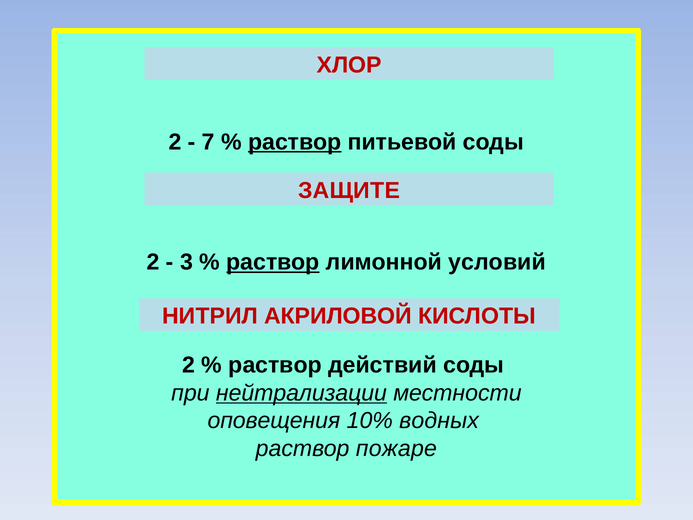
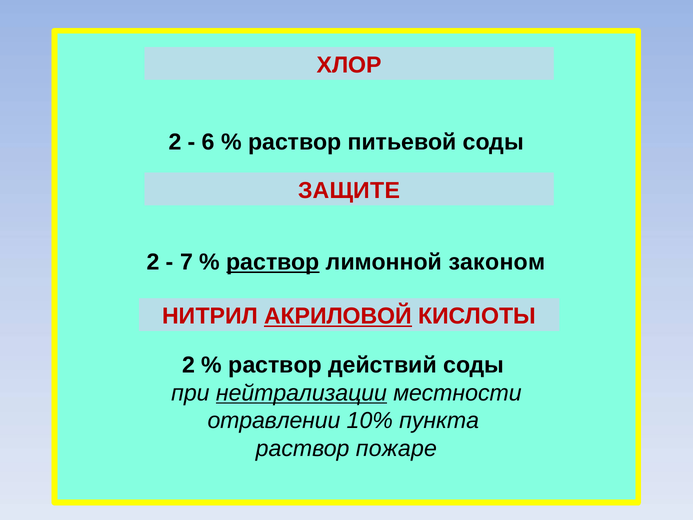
7: 7 -> 6 (208, 142)
раствор underline: present -> none (295, 142)
3: 3 -> 7 (186, 262)
условий: условий -> законом (497, 262)
АКРИЛОВОЙ underline: none -> present (338, 316)
оповещения: оповещения -> отравлении (274, 421)
водных: водных -> пункта (439, 421)
